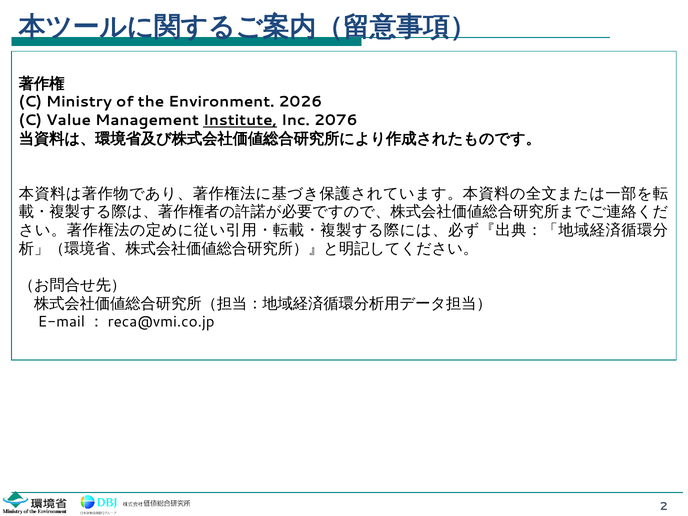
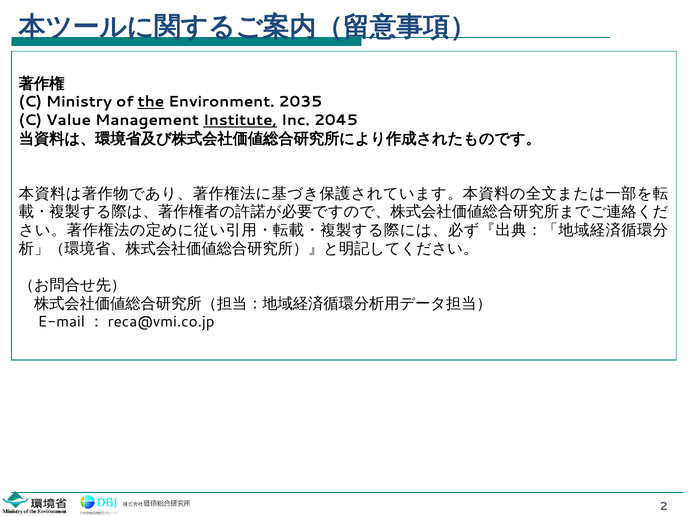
the underline: none -> present (151, 102)
2026: 2026 -> 2035 (300, 102)
2076: 2076 -> 2045 (336, 120)
